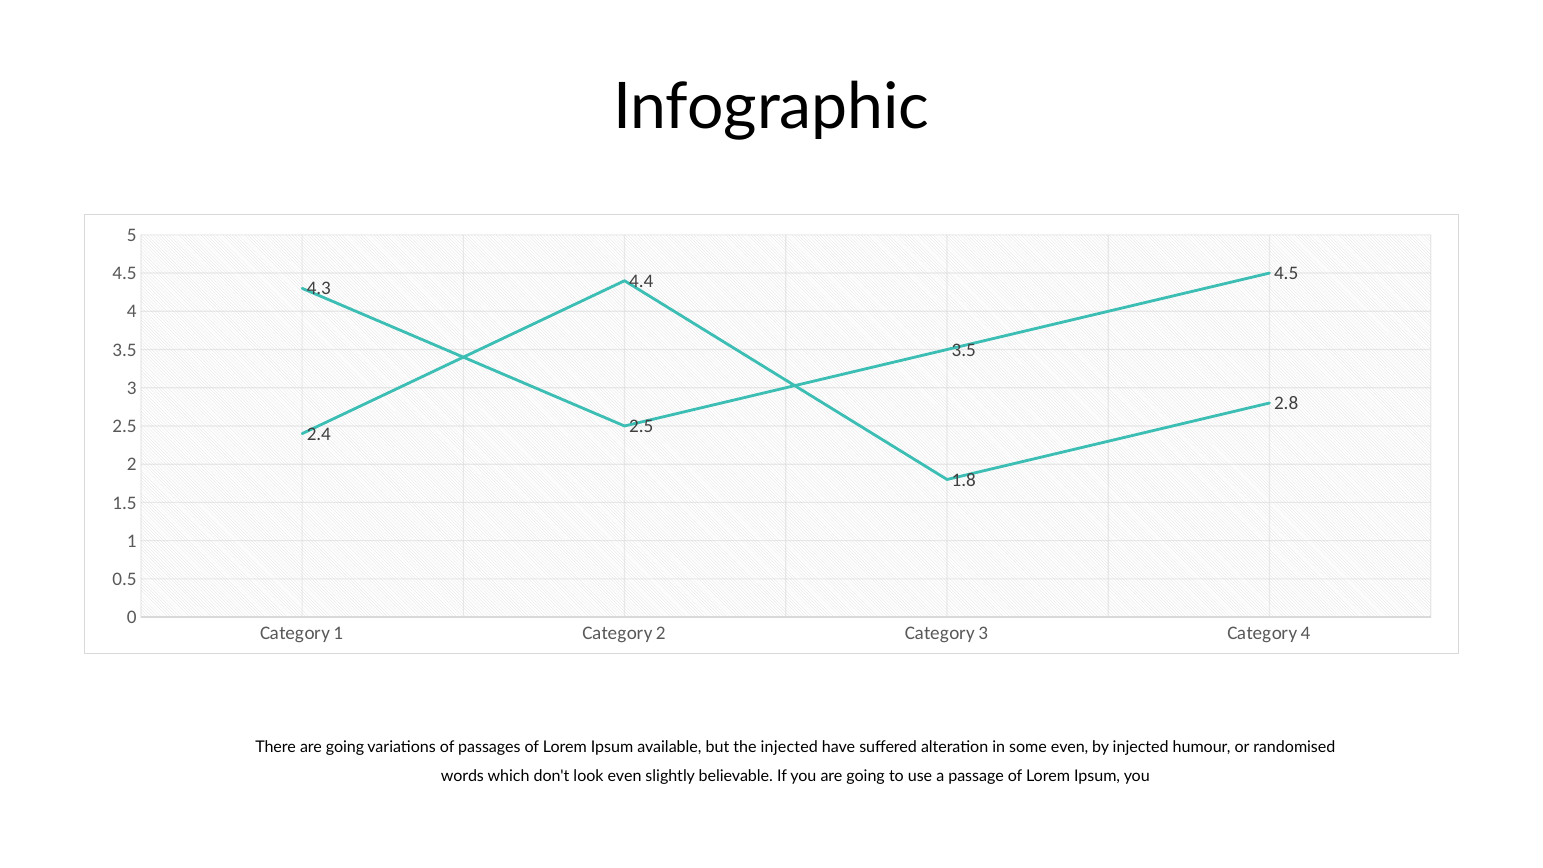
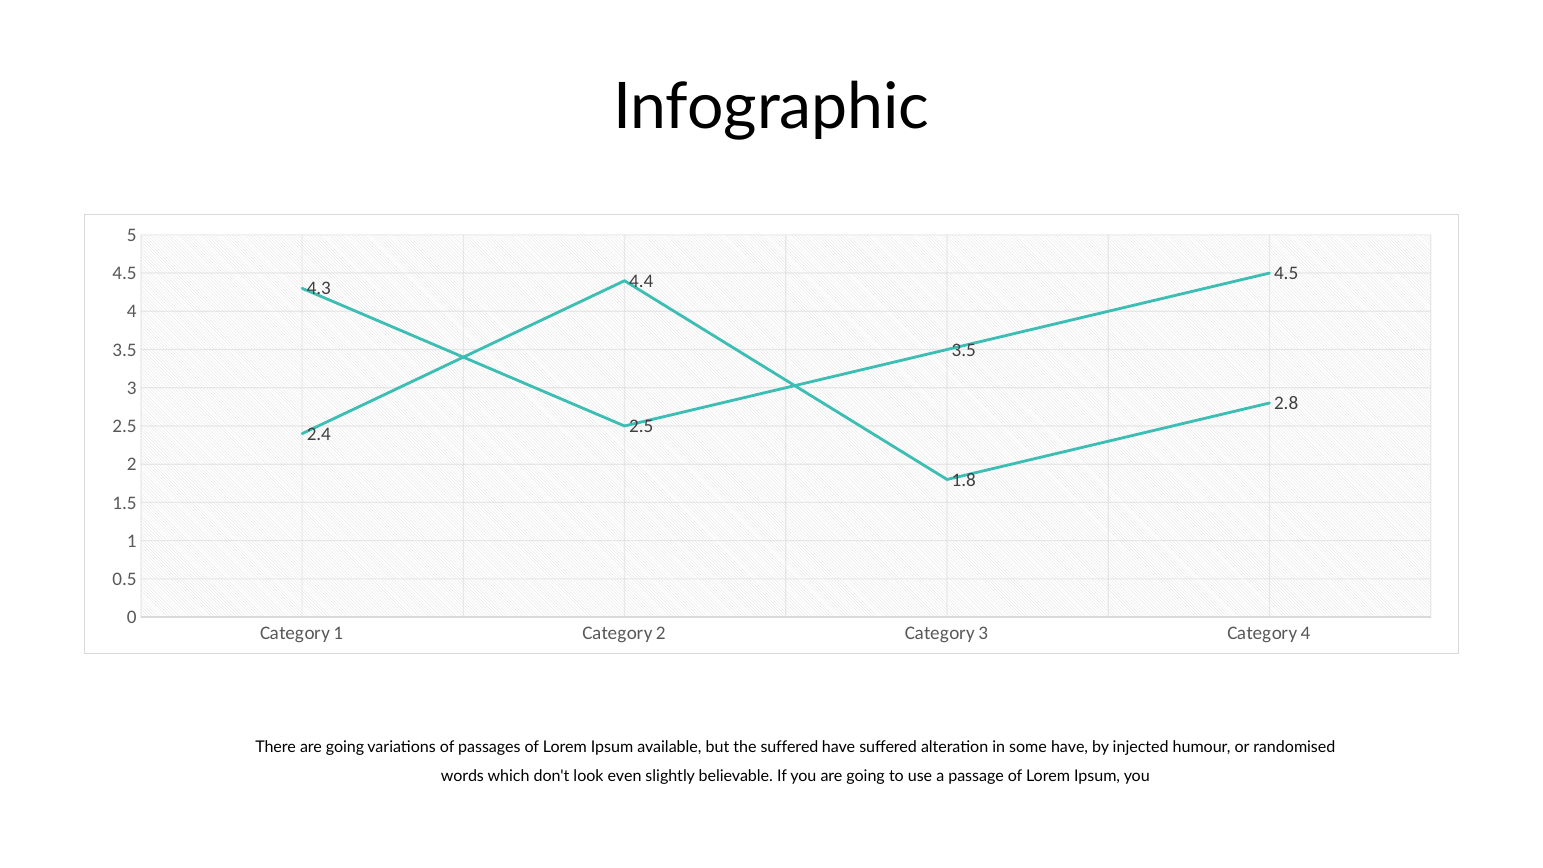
the injected: injected -> suffered (789, 748)
some even: even -> have (1070, 748)
